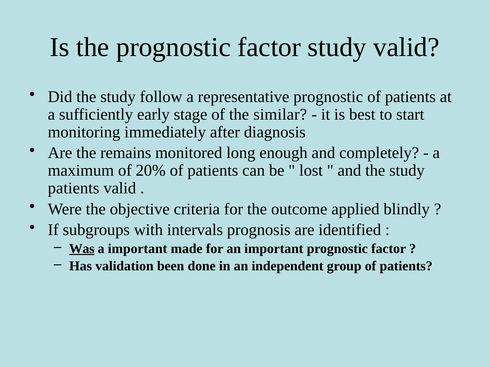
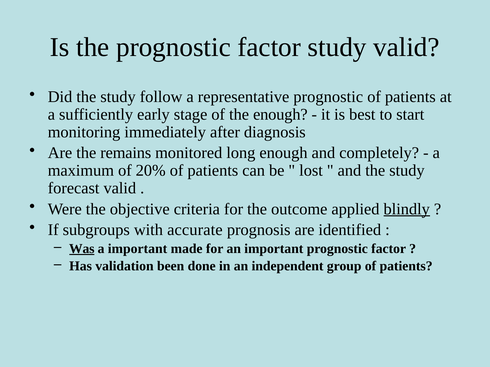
the similar: similar -> enough (280, 115)
patients: patients -> forecast (74, 188)
blindly underline: none -> present (407, 209)
intervals: intervals -> accurate (195, 230)
